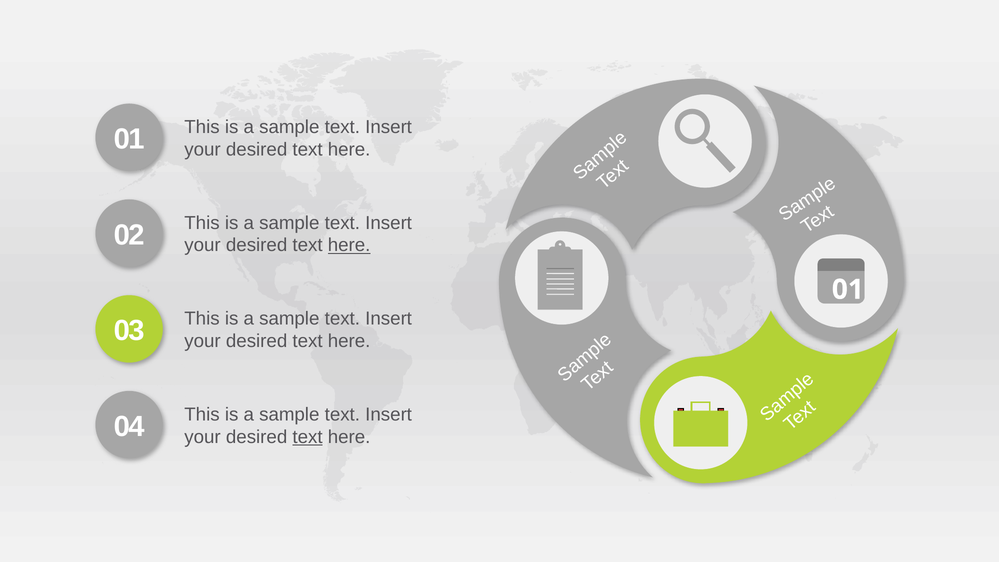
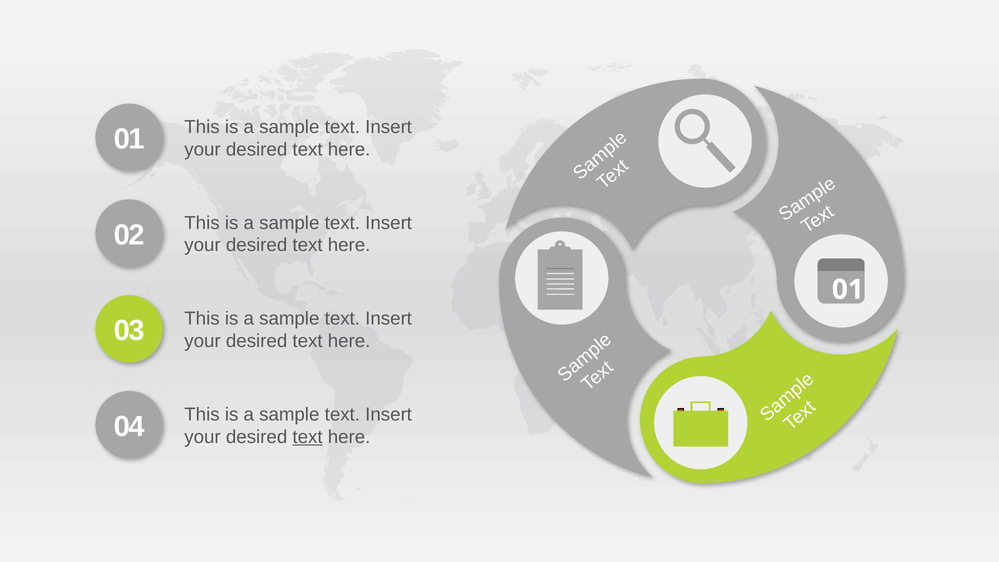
here underline: present -> none (349, 245)
